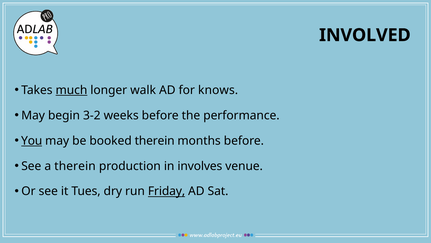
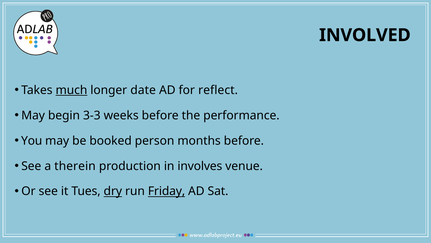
walk: walk -> date (143, 90)
knows: knows -> reflect (218, 90)
3-2: 3-2 -> 3-3 (92, 115)
You underline: present -> none (32, 140)
booked therein: therein -> person (155, 140)
dry underline: none -> present (113, 191)
